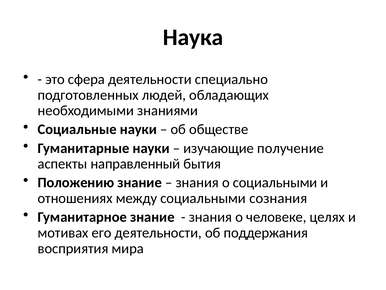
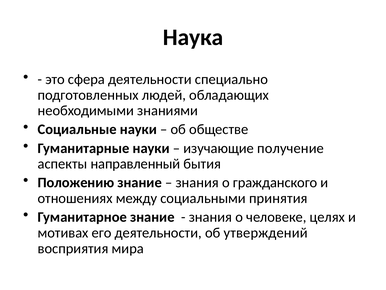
о социальными: социальными -> гражданского (275, 182)
сознания: сознания -> принятия (278, 198)
поддержания: поддержания -> утверждений (266, 232)
